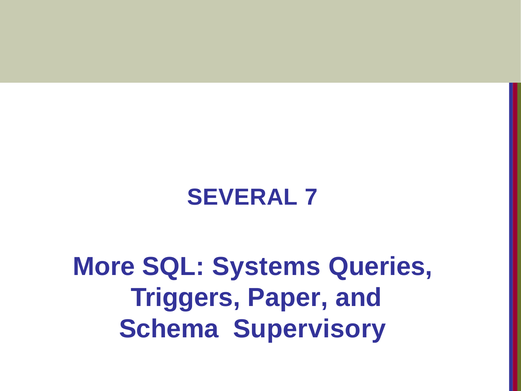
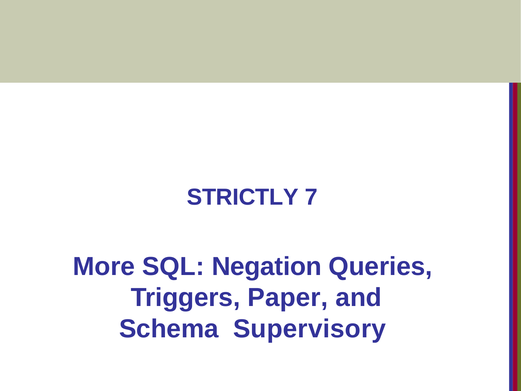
SEVERAL: SEVERAL -> STRICTLY (243, 197)
Systems: Systems -> Negation (267, 266)
